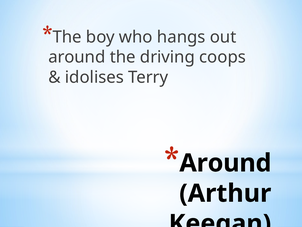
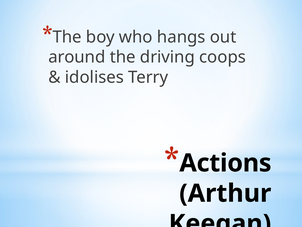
Around: Around -> Actions (225, 163)
